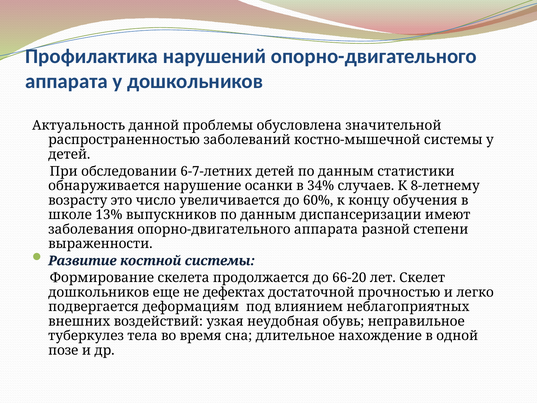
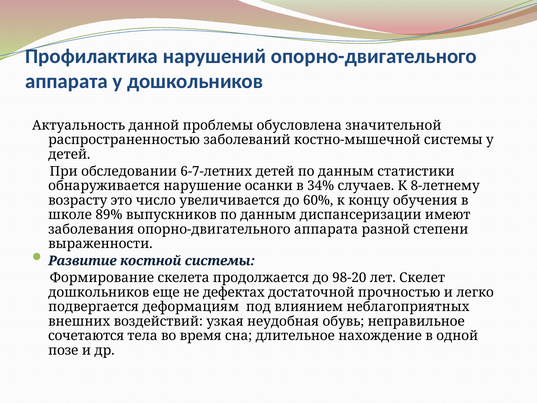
13%: 13% -> 89% (109, 215)
66-20: 66-20 -> 98-20 (349, 278)
туберкулез: туберкулез -> сочетаются (86, 336)
